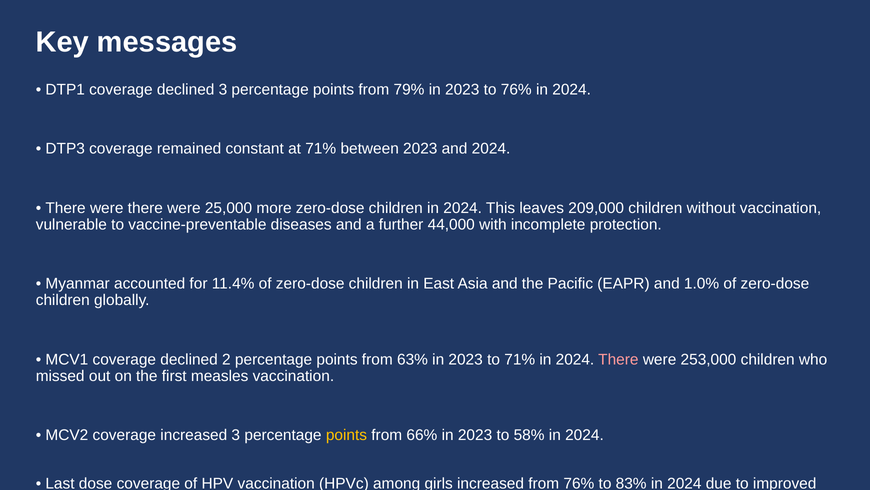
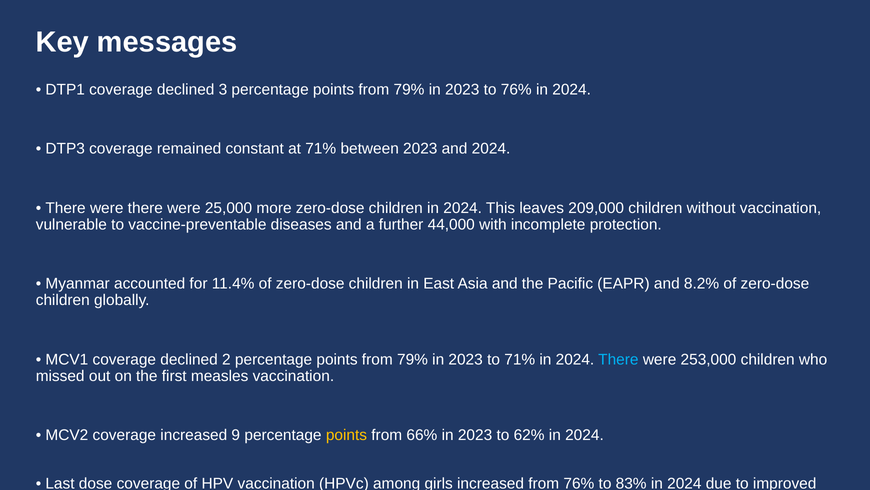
1.0%: 1.0% -> 8.2% (702, 283)
63%: 63% -> 79% (412, 359)
There colour: pink -> light blue (618, 359)
increased 3: 3 -> 9 (236, 435)
58%: 58% -> 62% (529, 435)
